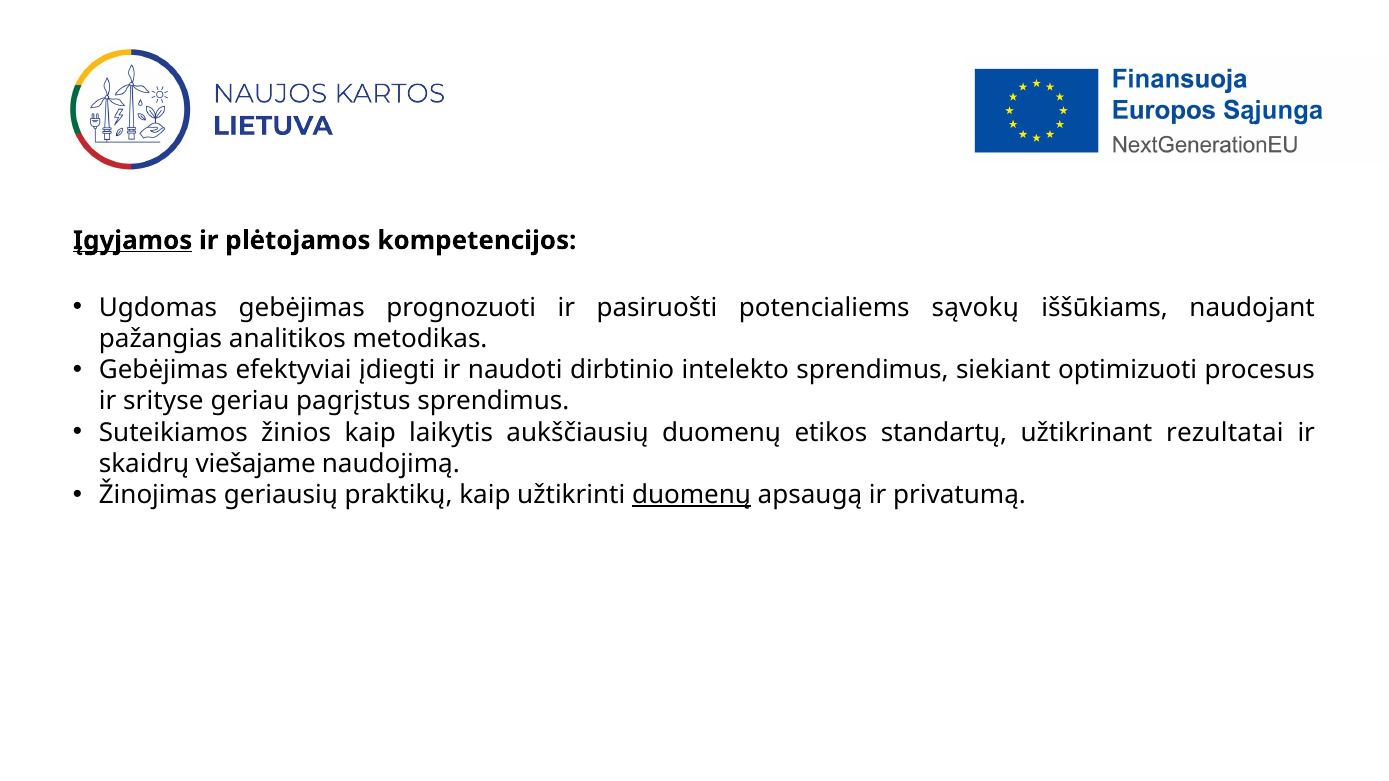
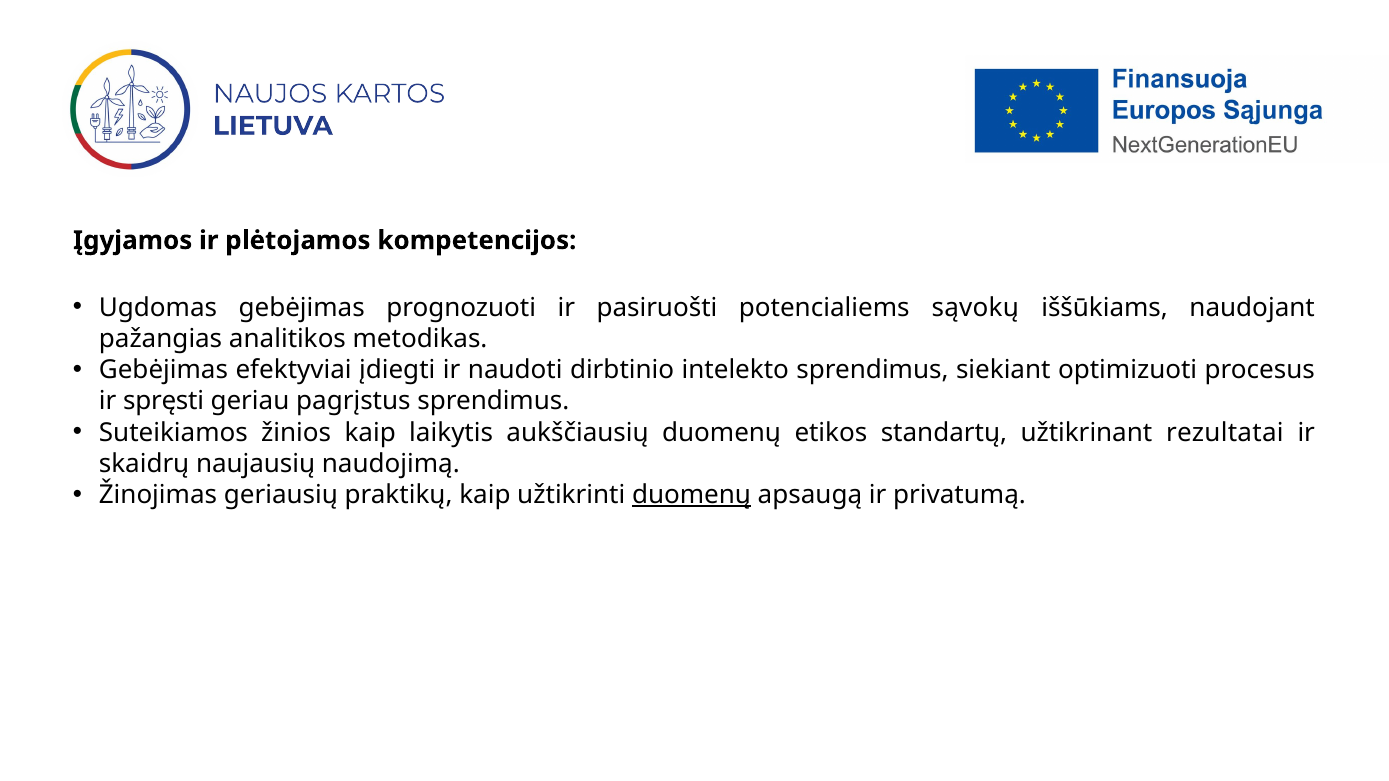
Įgyjamos underline: present -> none (133, 241)
srityse: srityse -> spręsti (164, 401)
viešajame: viešajame -> naujausių (256, 464)
